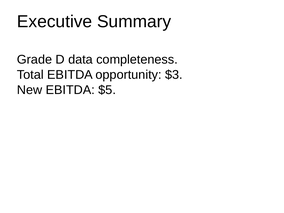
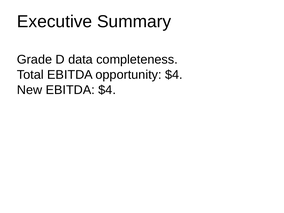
opportunity $3: $3 -> $4 (174, 75)
EBITDA $5: $5 -> $4 (107, 90)
